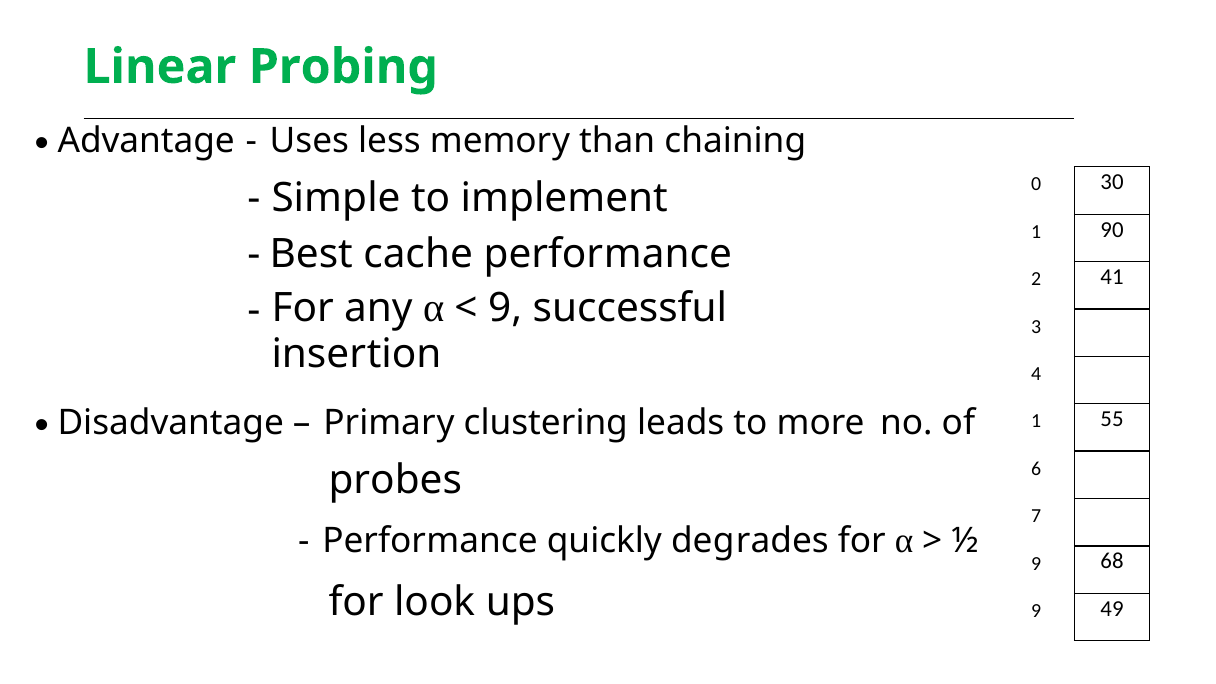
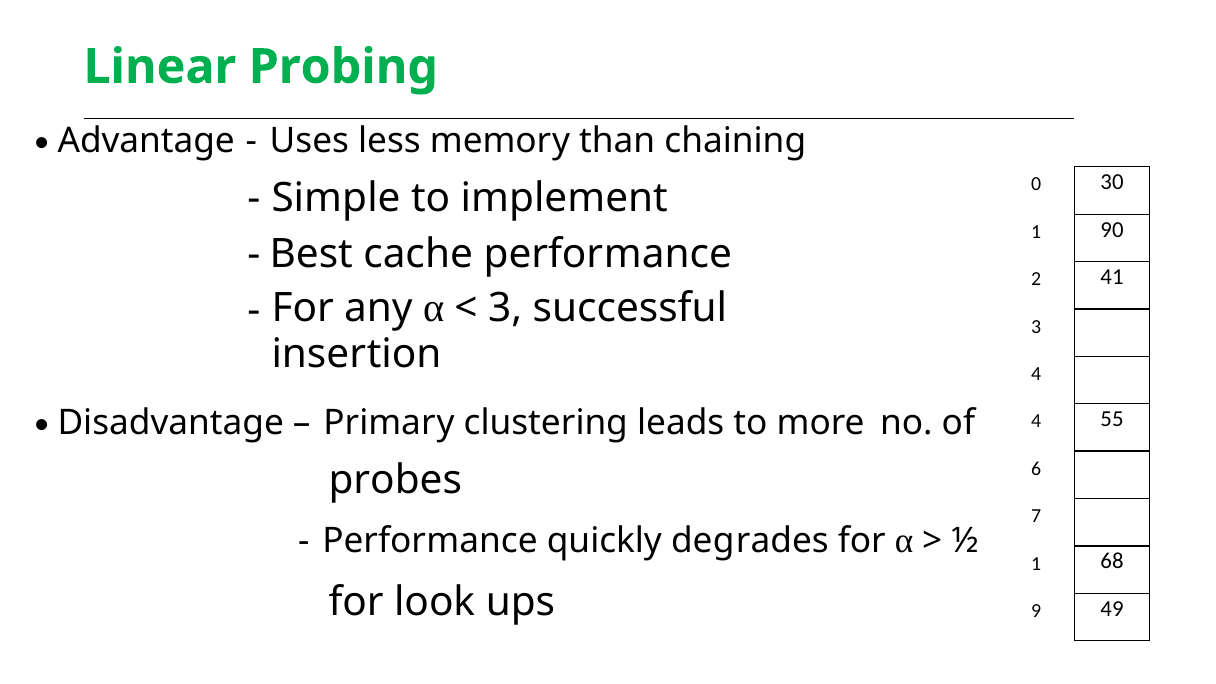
9: 9 -> 3 (505, 308)
of 1: 1 -> 4 (1036, 421)
9: 9 -> 1 (1036, 564)
